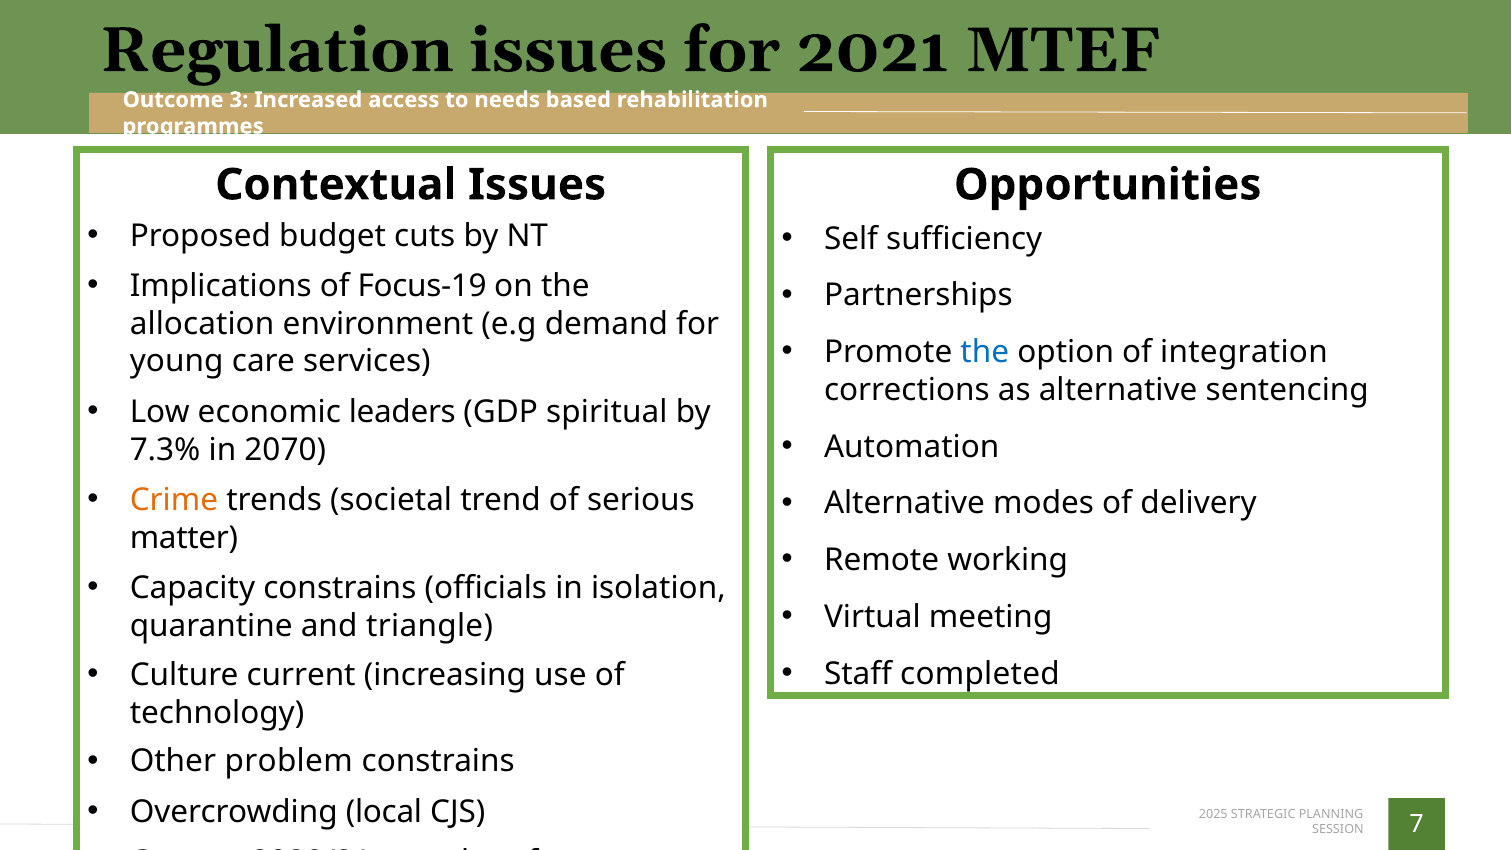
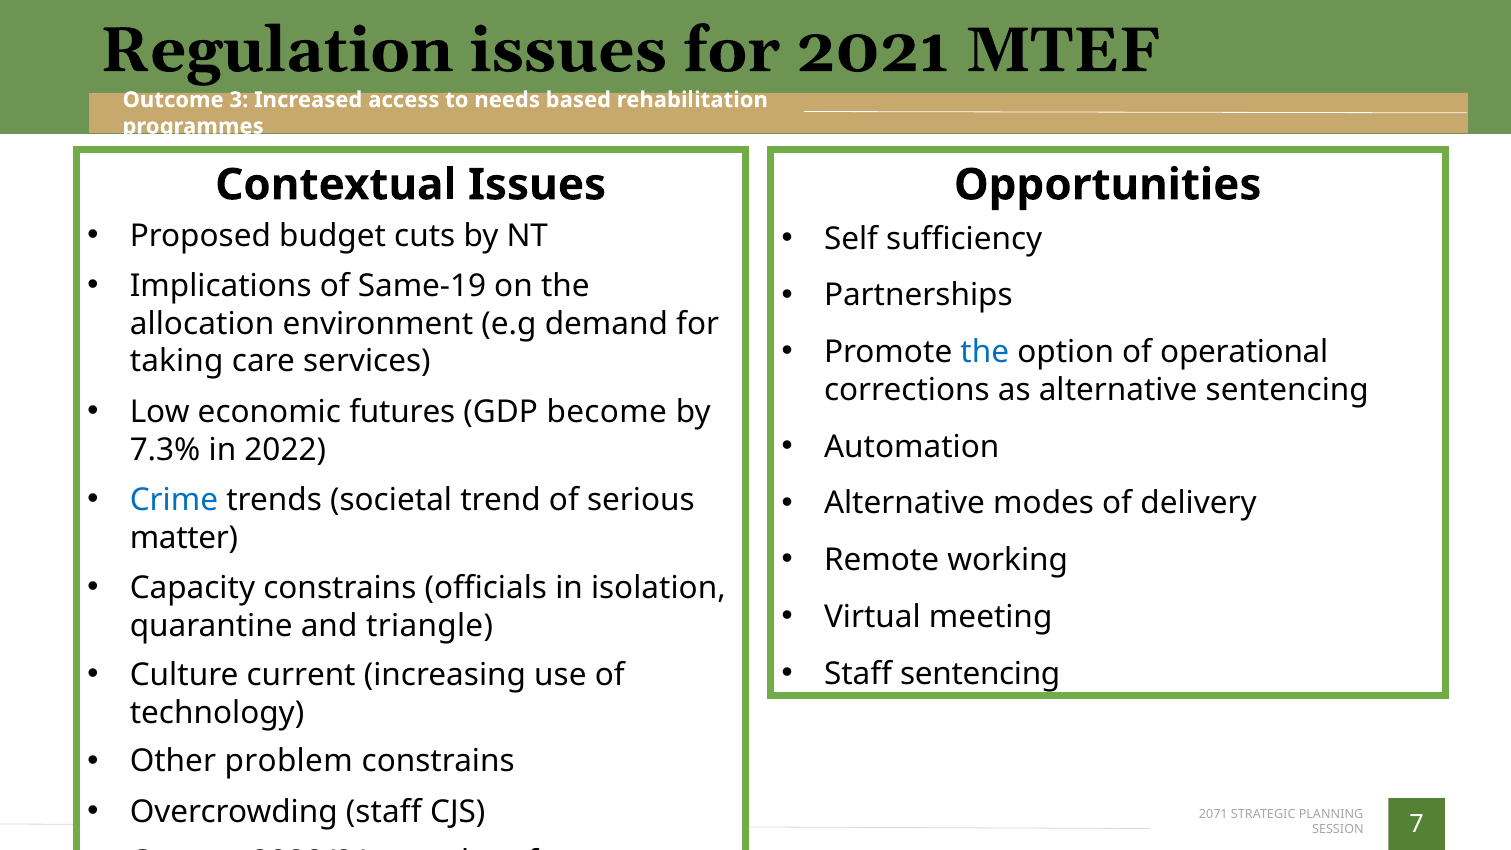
Focus-19: Focus-19 -> Same-19 (422, 286)
integration: integration -> operational (1244, 352)
young: young -> taking (177, 362)
leaders: leaders -> futures (402, 412)
spiritual: spiritual -> become (607, 412)
2070: 2070 -> 2022 (285, 450)
Crime colour: orange -> blue (174, 500)
Staff completed: completed -> sentencing (980, 674)
Overcrowding local: local -> staff (384, 812)
2025: 2025 -> 2071 (1213, 814)
